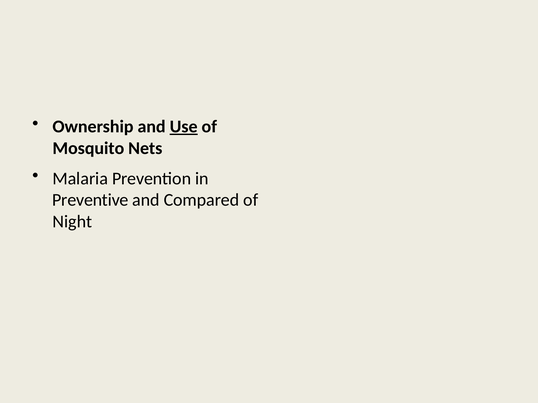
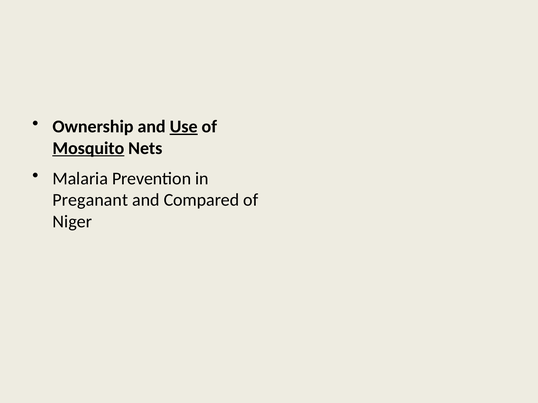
Mosquito underline: none -> present (88, 148)
Preventive: Preventive -> Preganant (90, 200)
Night: Night -> Niger (72, 222)
